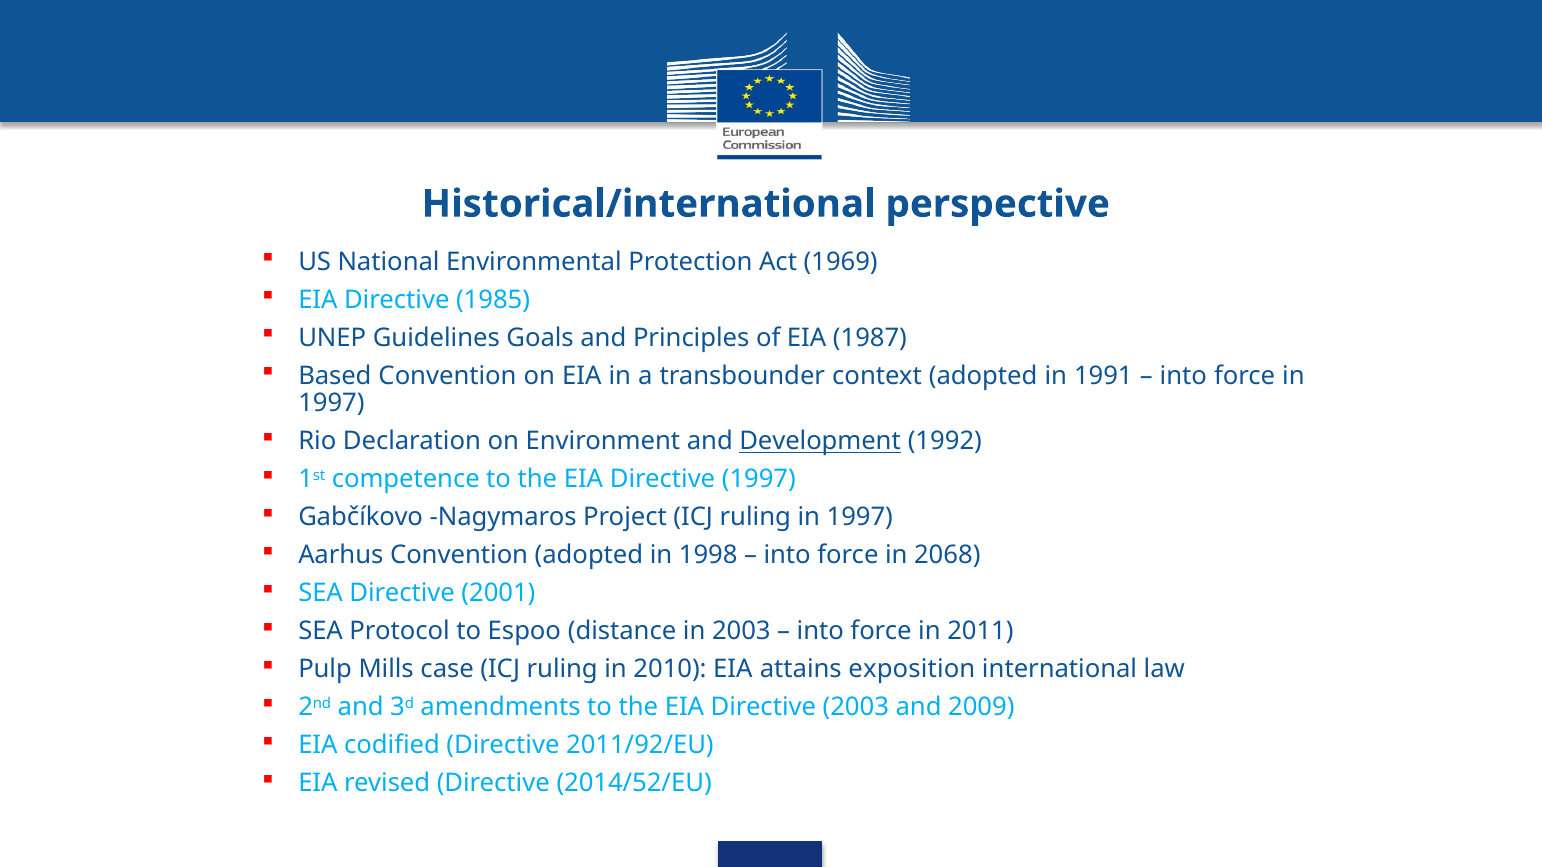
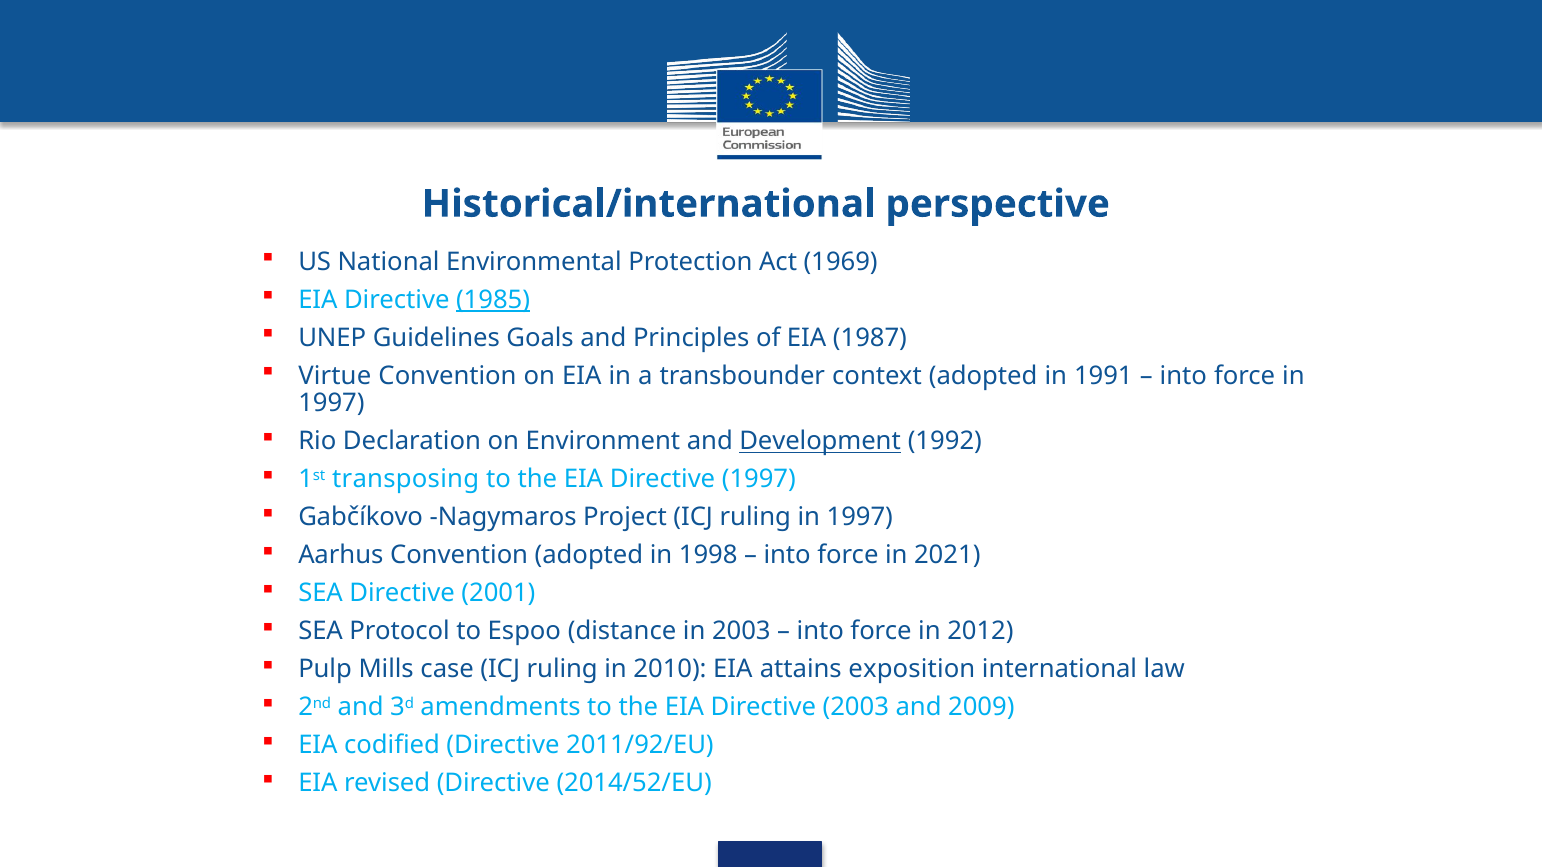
1985 underline: none -> present (493, 300)
Based: Based -> Virtue (335, 376)
competence: competence -> transposing (406, 480)
2068: 2068 -> 2021 (947, 556)
2011: 2011 -> 2012 (980, 632)
